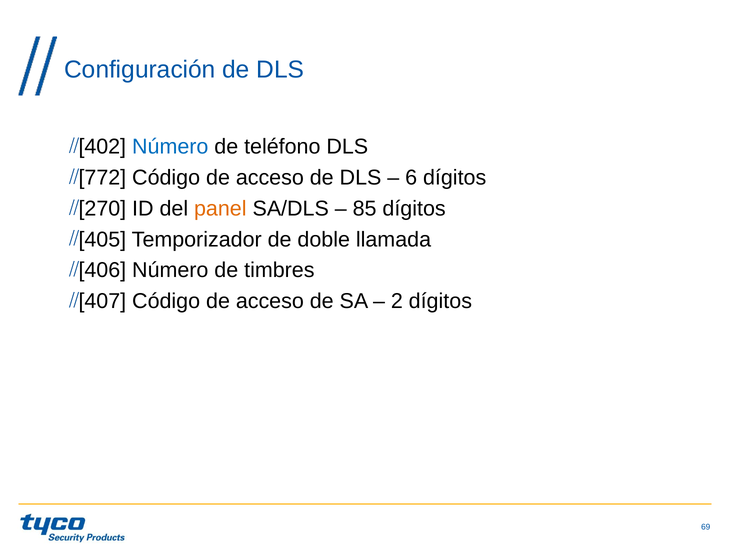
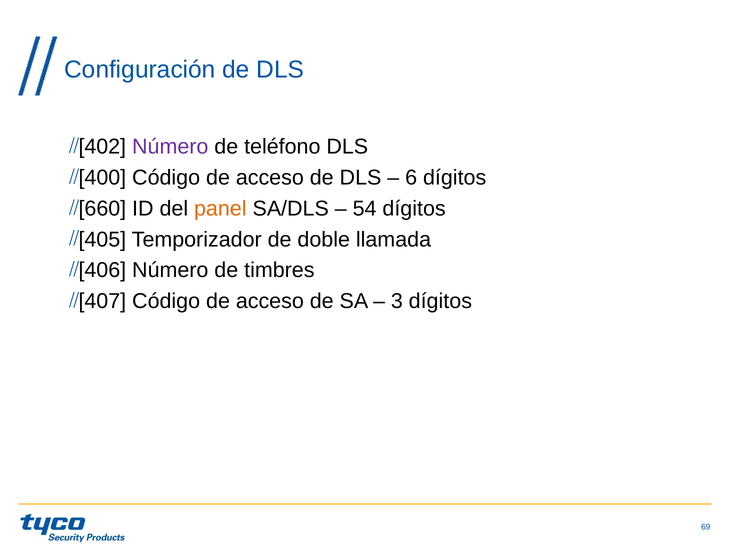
Número colour: blue -> purple (170, 147)
772: 772 -> 400 (102, 178)
270: 270 -> 660 (102, 209)
85: 85 -> 54 (365, 209)
2: 2 -> 3 (397, 301)
